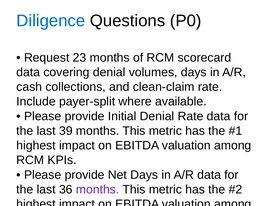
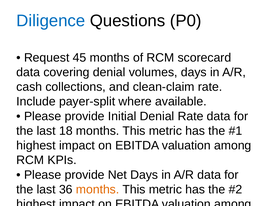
23: 23 -> 45 (80, 57)
39: 39 -> 18 (66, 131)
months colour: purple -> orange (98, 189)
